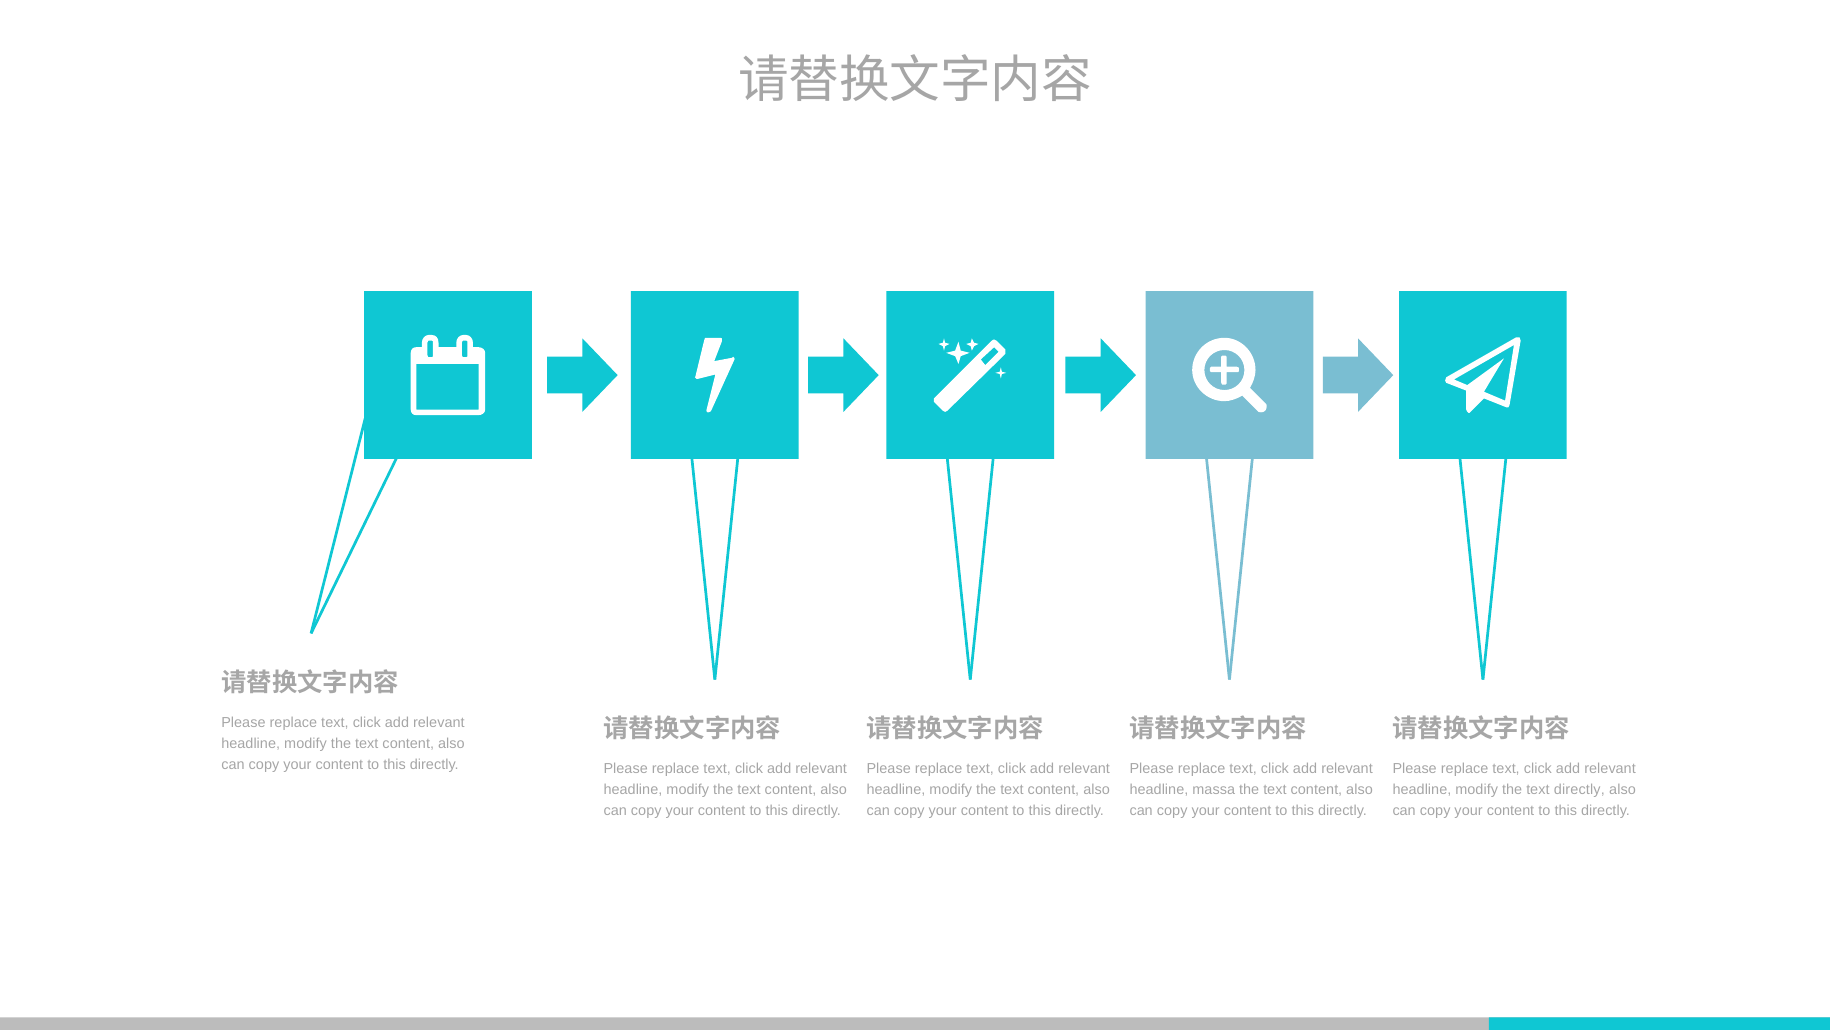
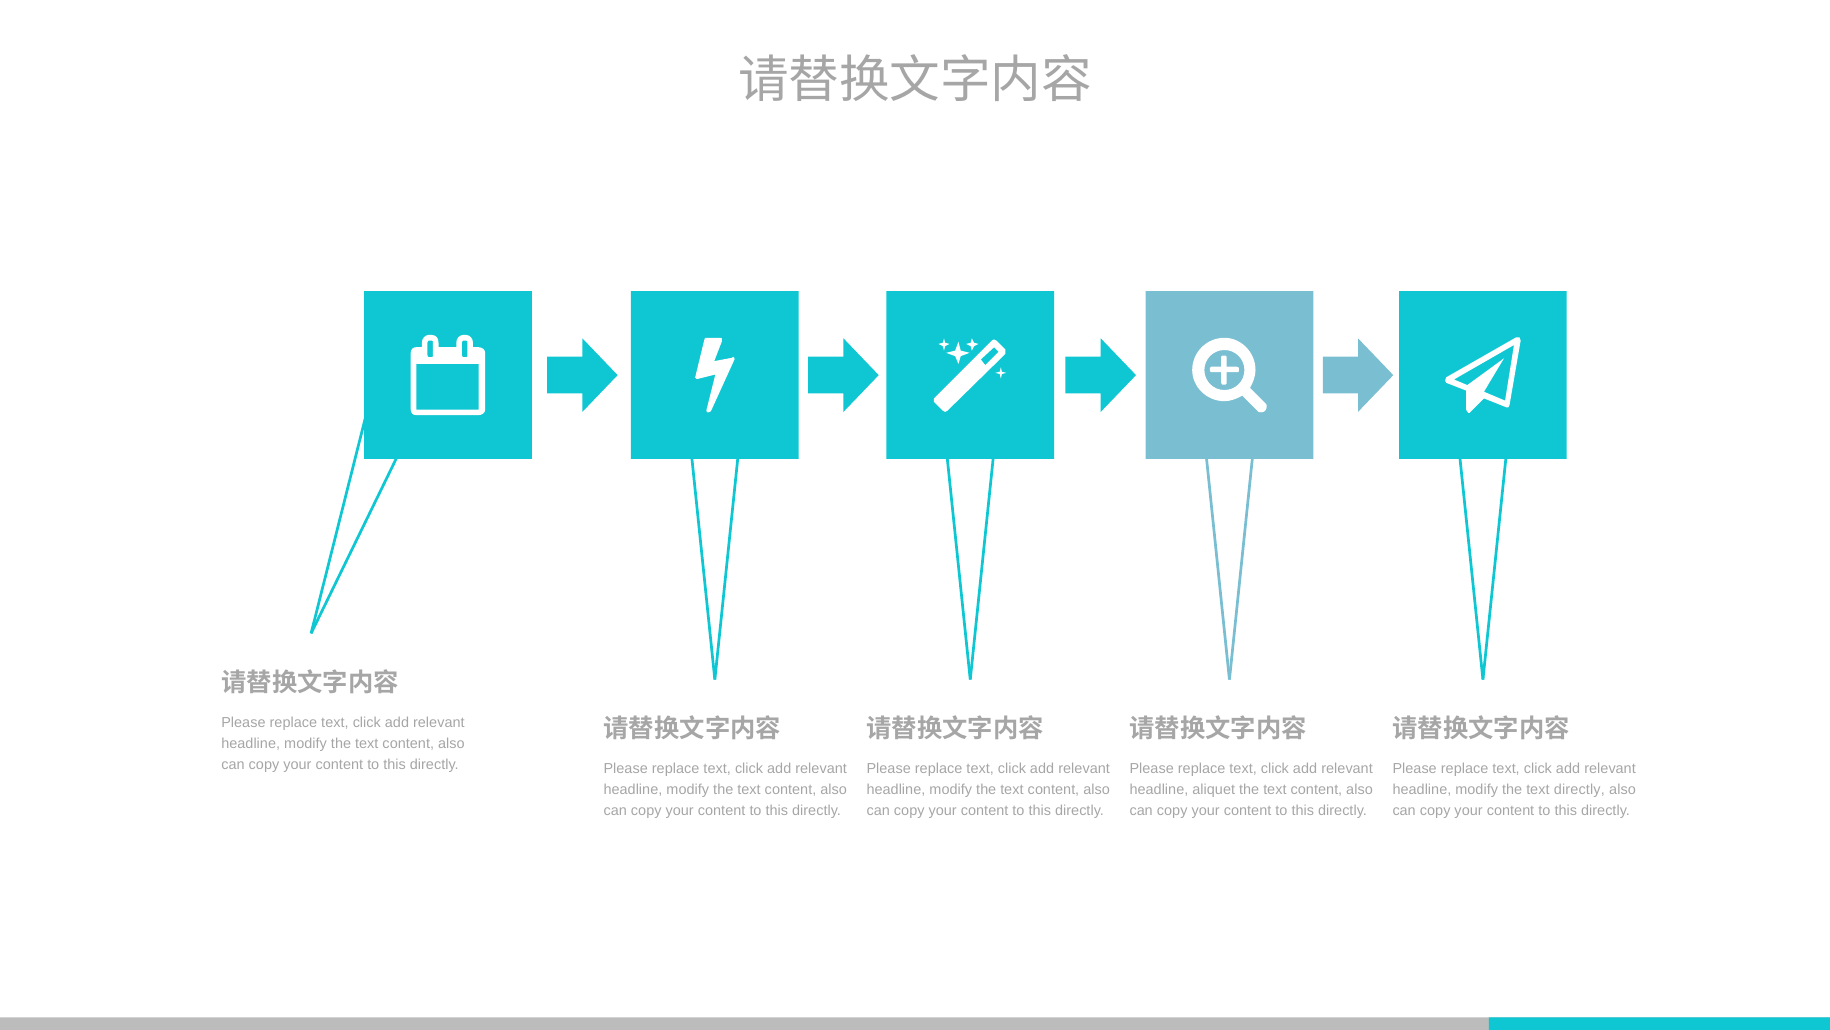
massa: massa -> aliquet (1214, 789)
